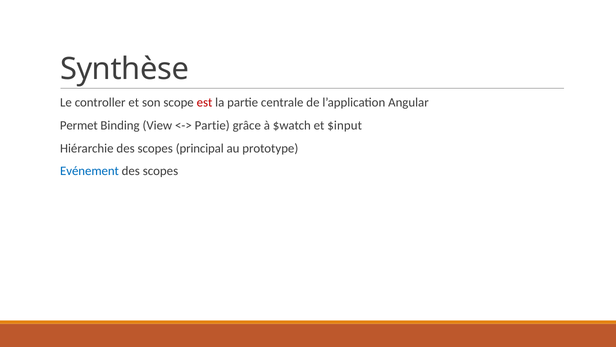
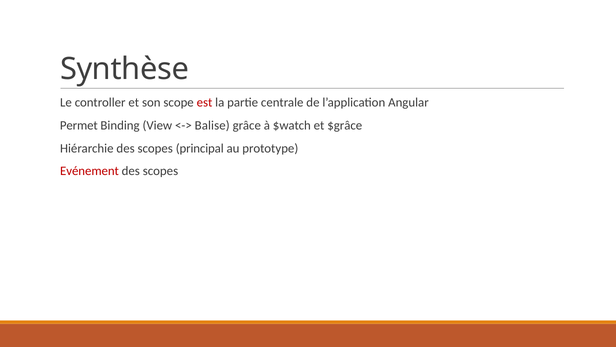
Partie: Partie -> Balise (212, 125)
$input: $input -> $grâce (345, 125)
Evénement colour: blue -> red (89, 171)
